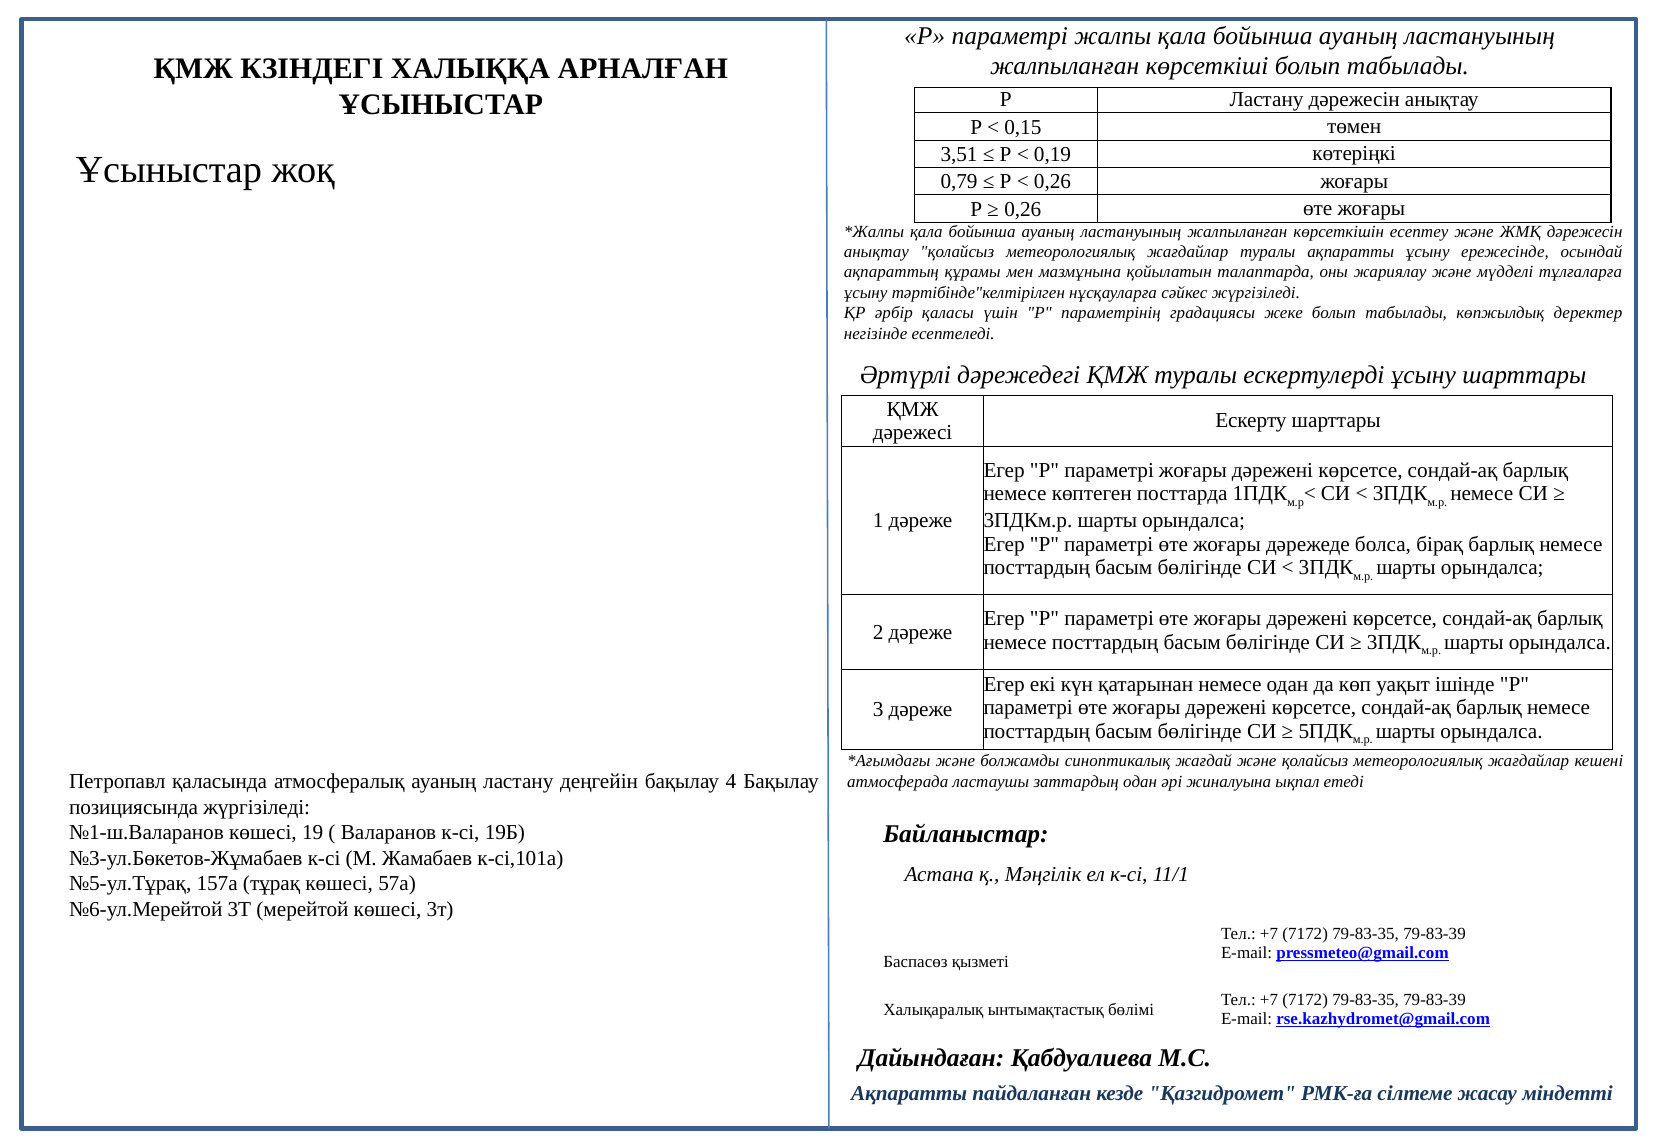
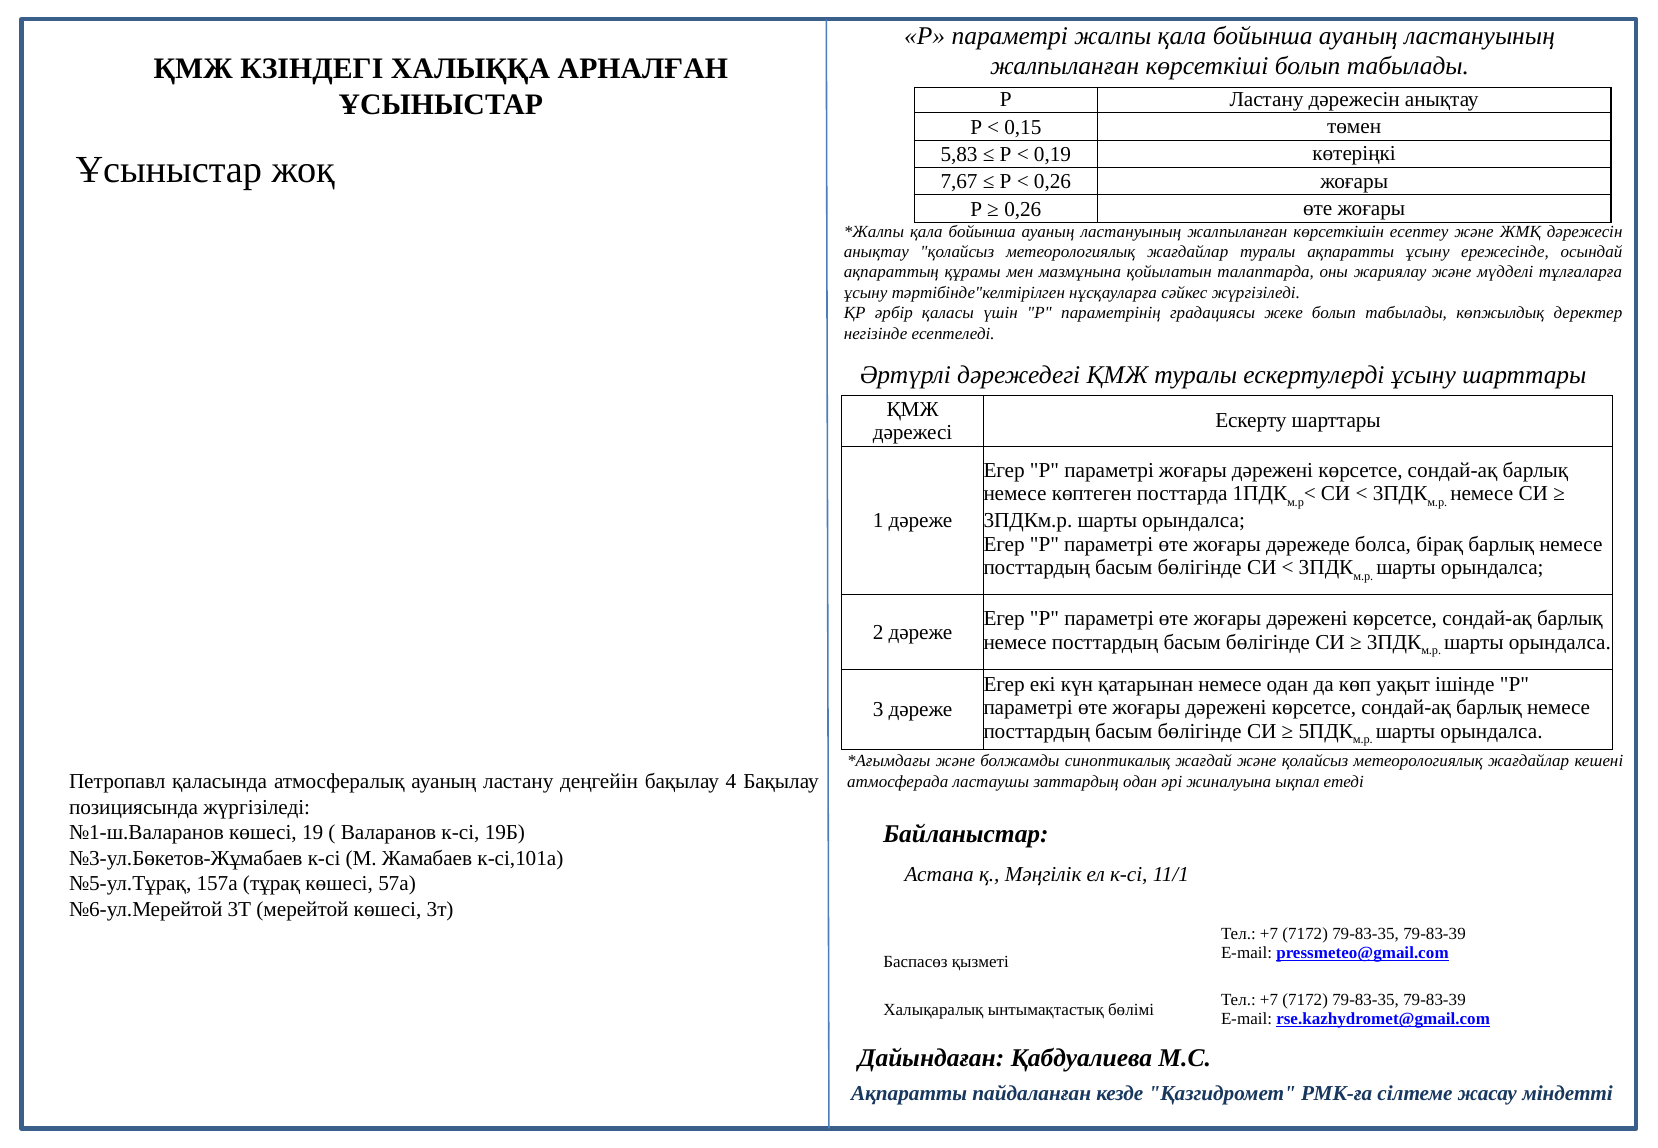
3,51: 3,51 -> 5,83 (959, 155)
0,79: 0,79 -> 7,67 (959, 182)
